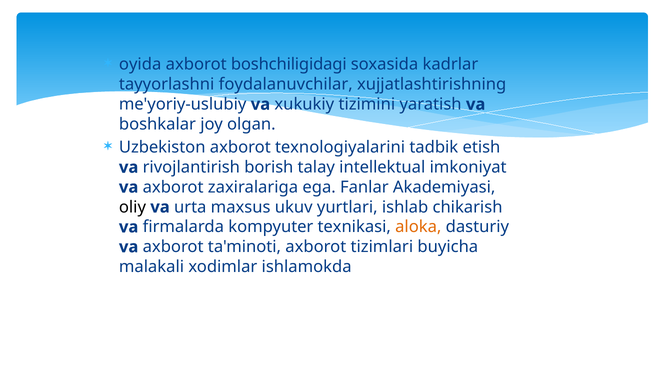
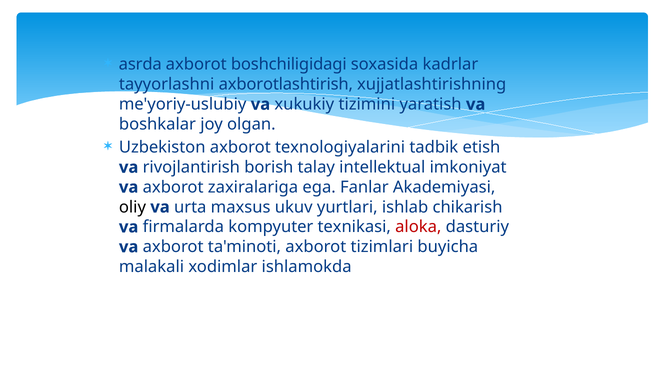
oyida: oyida -> asrda (140, 65)
foydalanuvchilar: foydalanuvchilar -> axborotlashtirish (286, 85)
aloka colour: orange -> red (418, 227)
